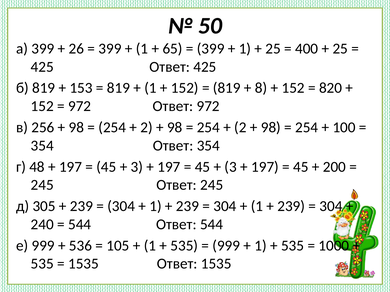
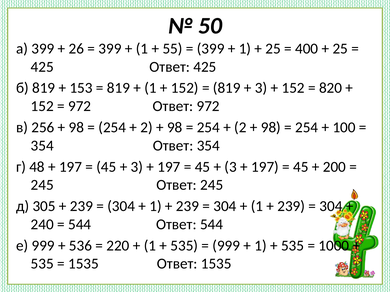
65: 65 -> 55 (172, 49)
8: 8 -> 3 (261, 88)
105: 105 -> 220 (118, 246)
